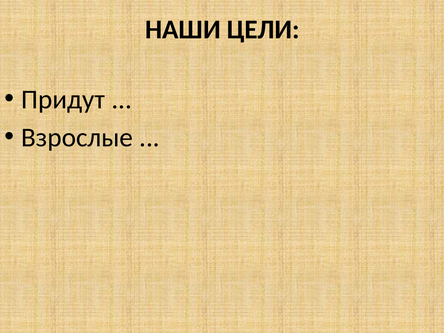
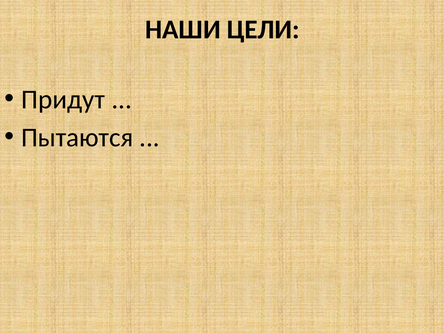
Взрослые: Взрослые -> Пытаются (77, 137)
